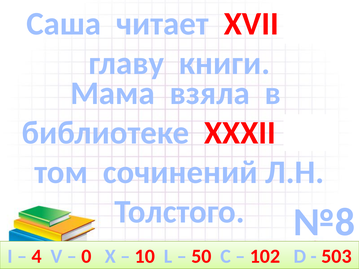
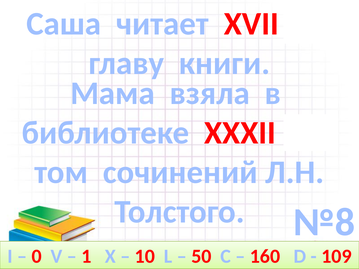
4: 4 -> 0 (37, 257)
0: 0 -> 1 (86, 257)
102: 102 -> 160 (265, 257)
503: 503 -> 109 (336, 257)
